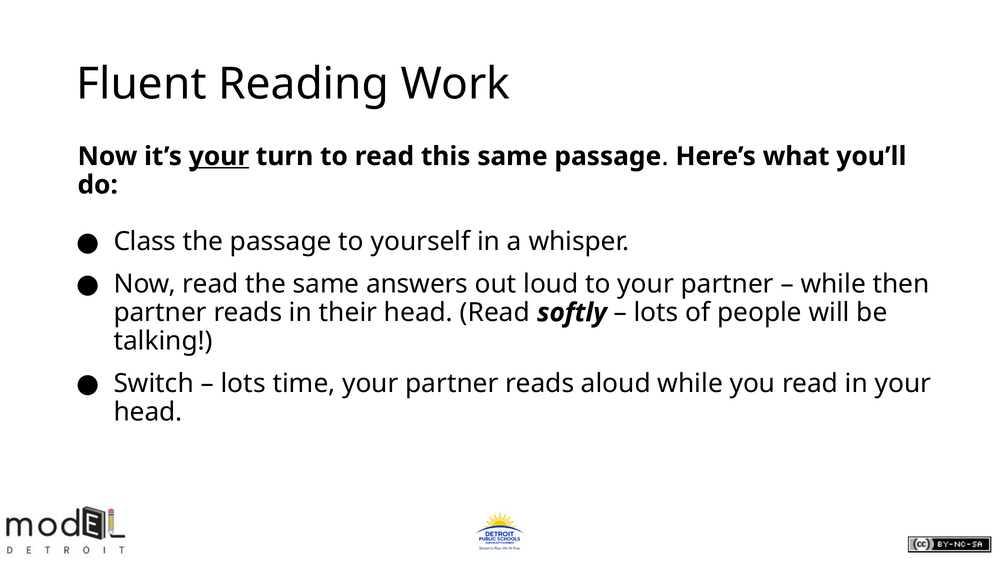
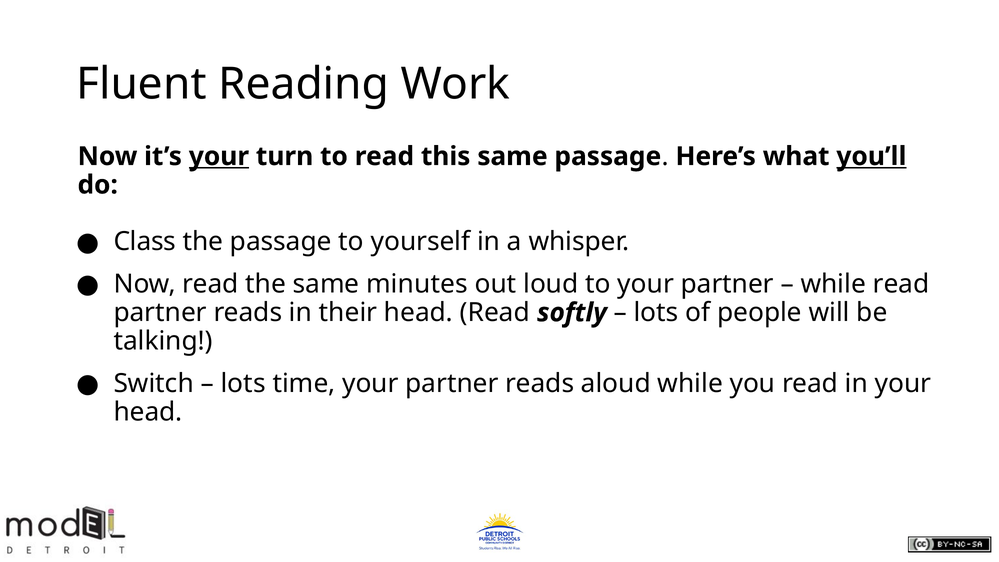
you’ll underline: none -> present (871, 156)
answers: answers -> minutes (417, 284)
while then: then -> read (901, 284)
